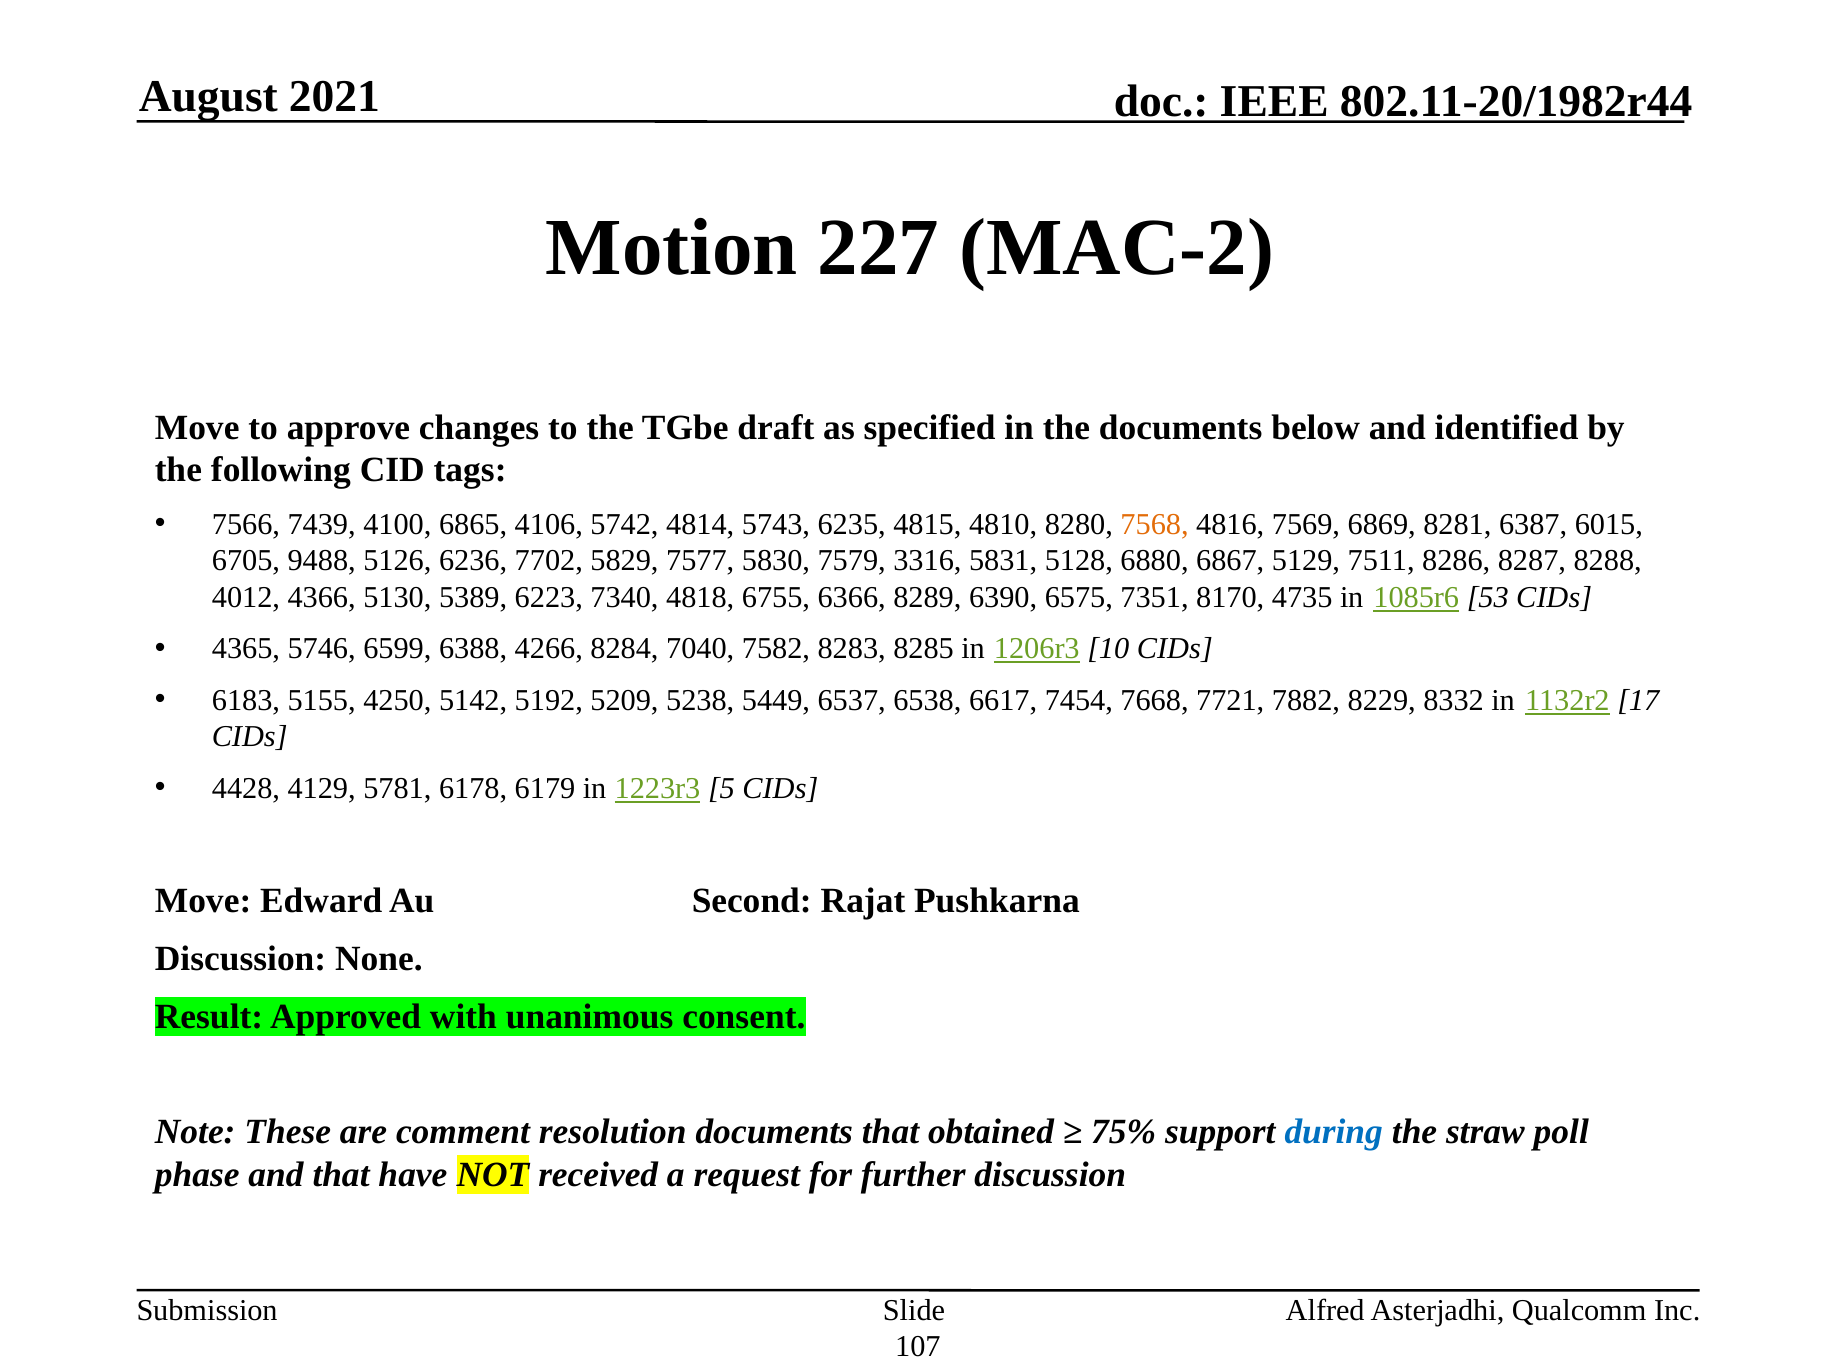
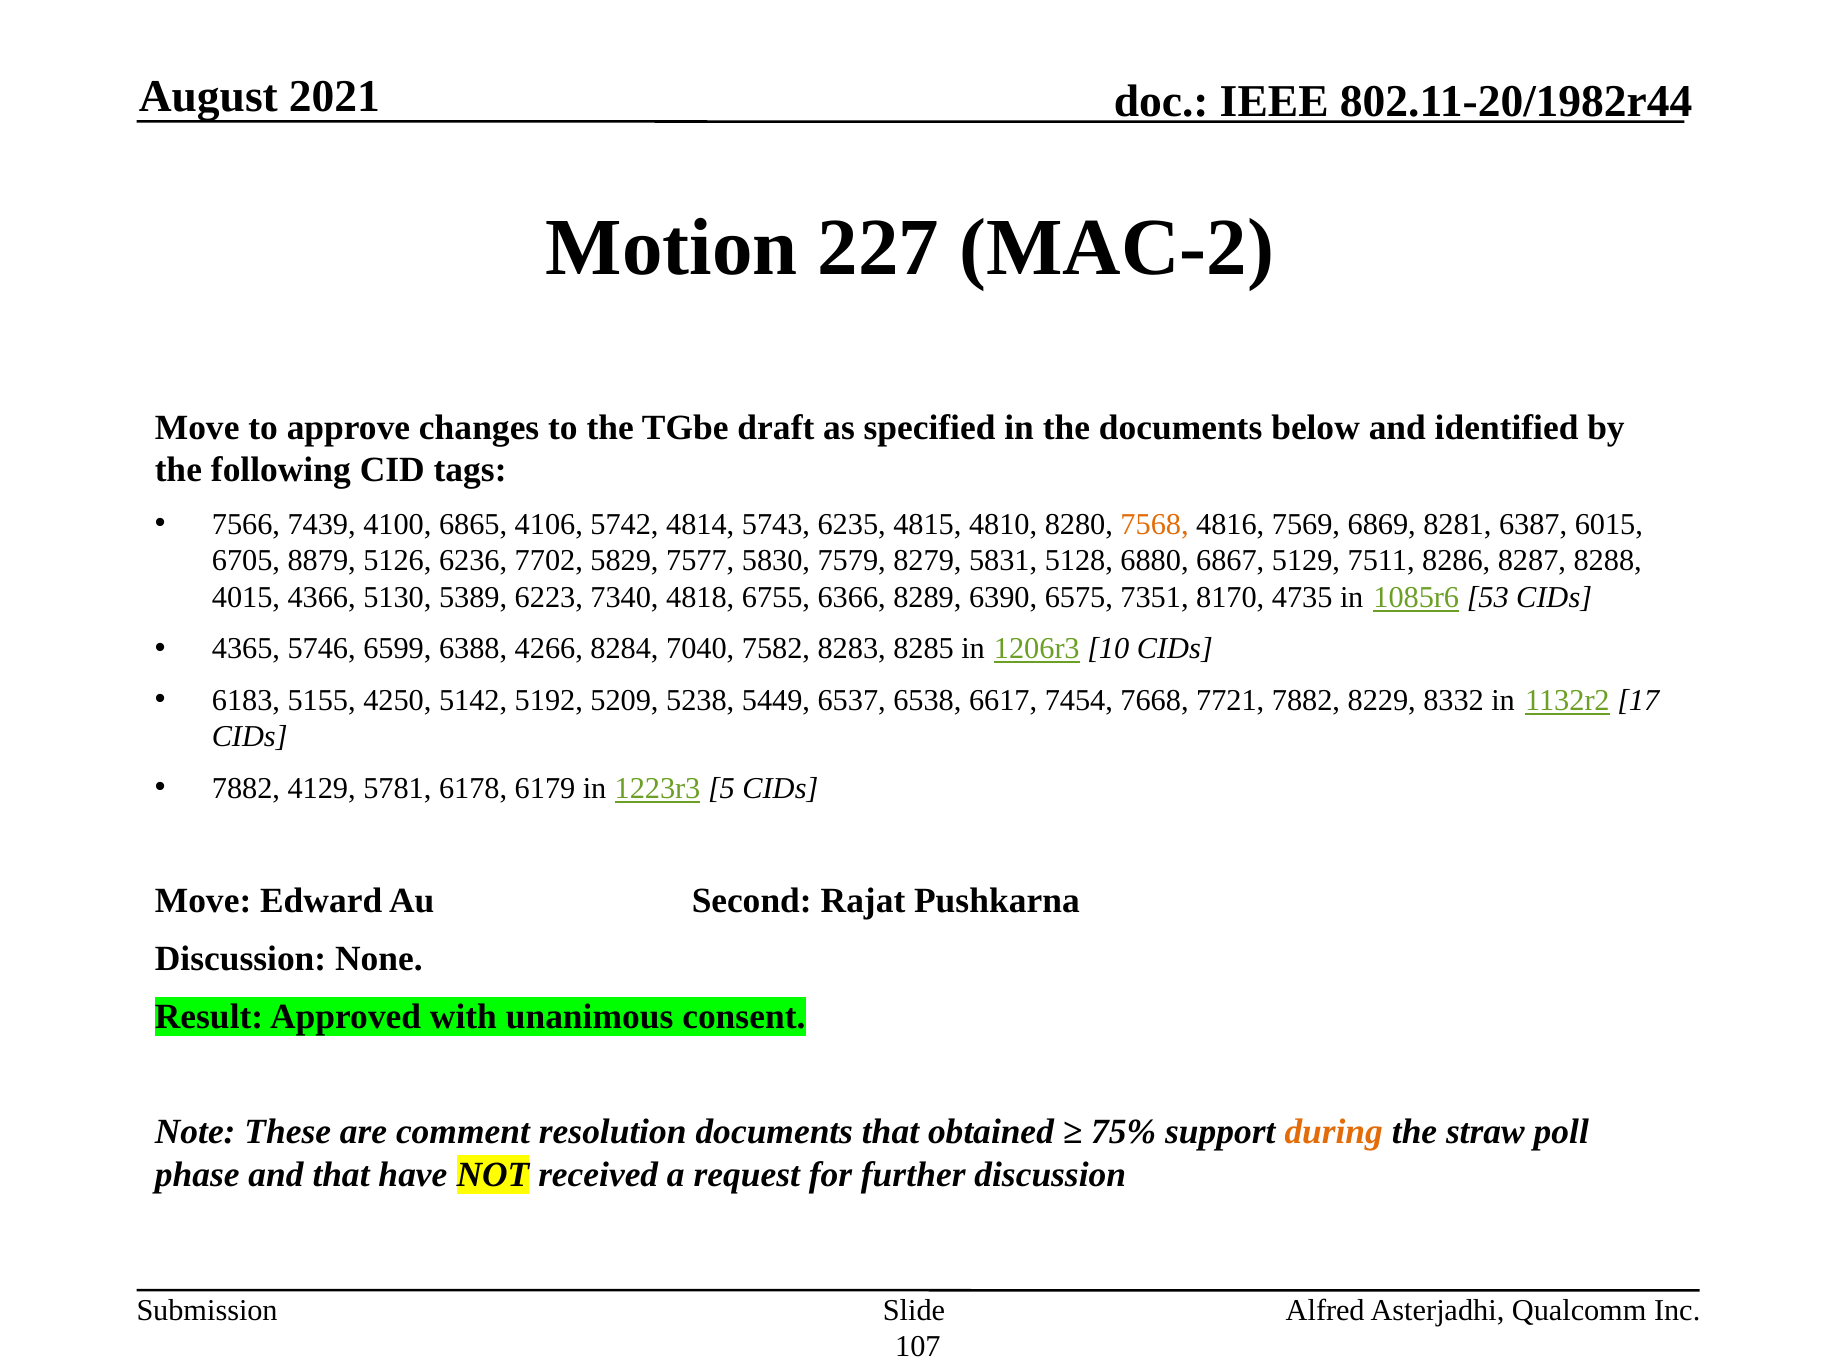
9488: 9488 -> 8879 (322, 561)
3316: 3316 -> 8279 (927, 561)
4012: 4012 -> 4015 (246, 597)
4428: 4428 -> 7882 (246, 788)
during colour: blue -> orange (1334, 1132)
